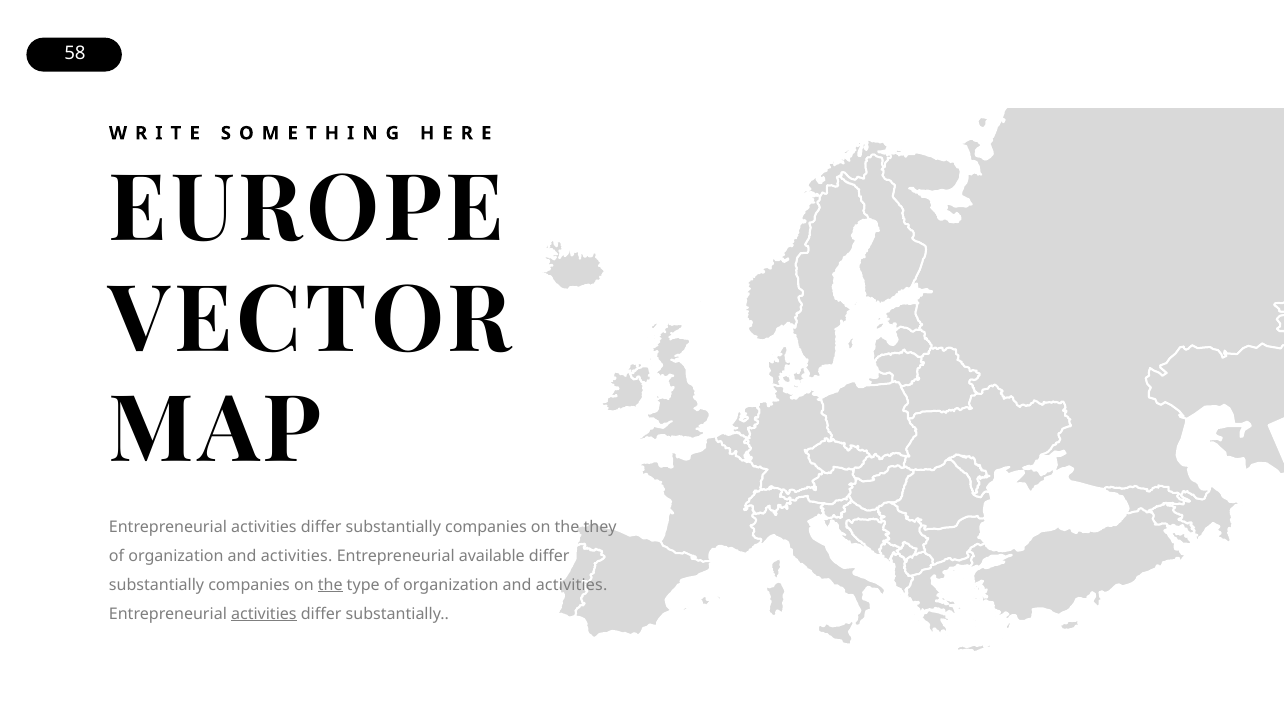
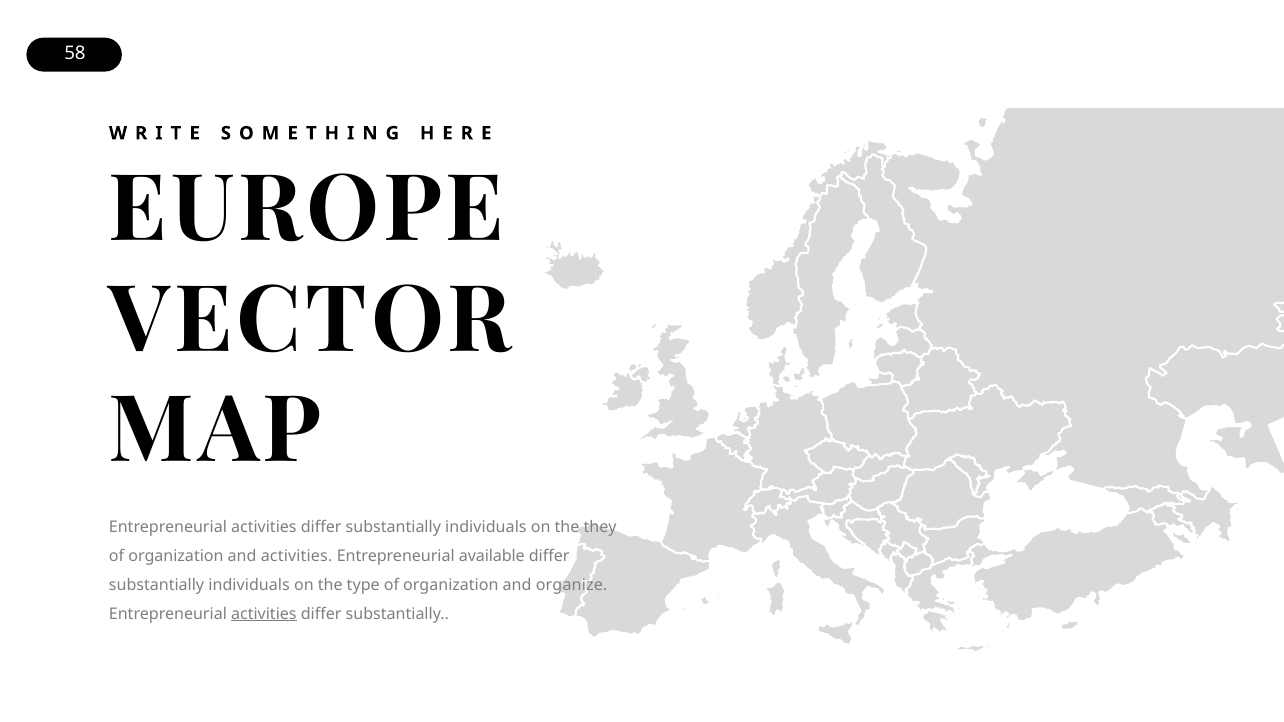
activities differ substantially companies: companies -> individuals (486, 528)
companies: companies -> individuals (249, 585)
the underline: present -> none (330, 585)
activities: activities -> organize (572, 585)
